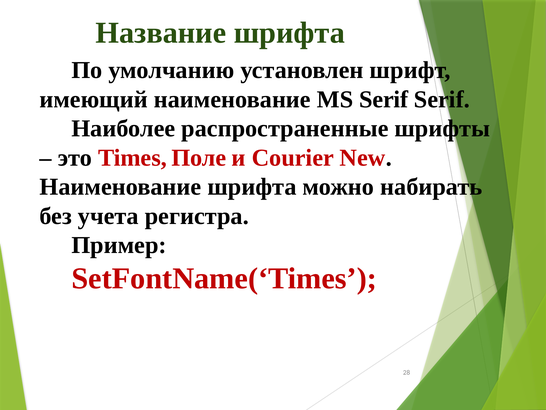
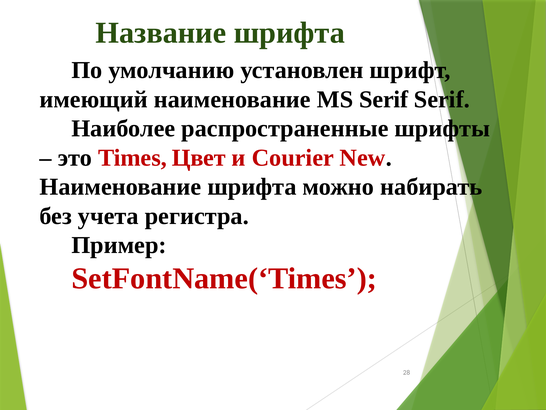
Поле: Поле -> Цвет (199, 157)
